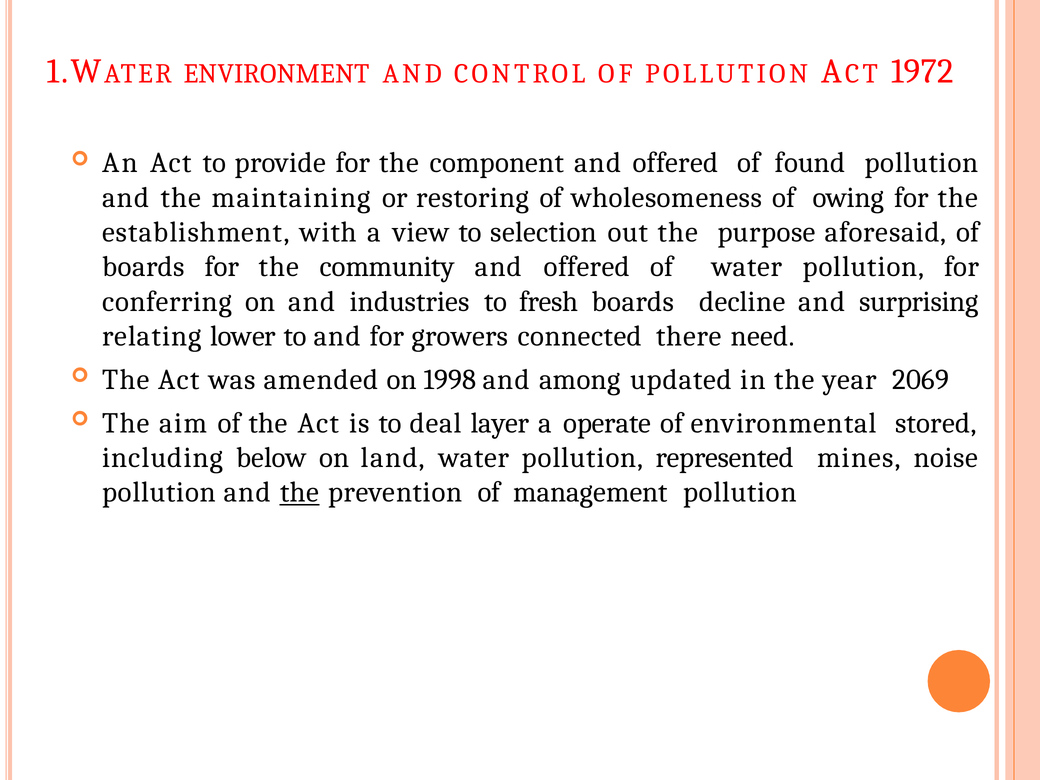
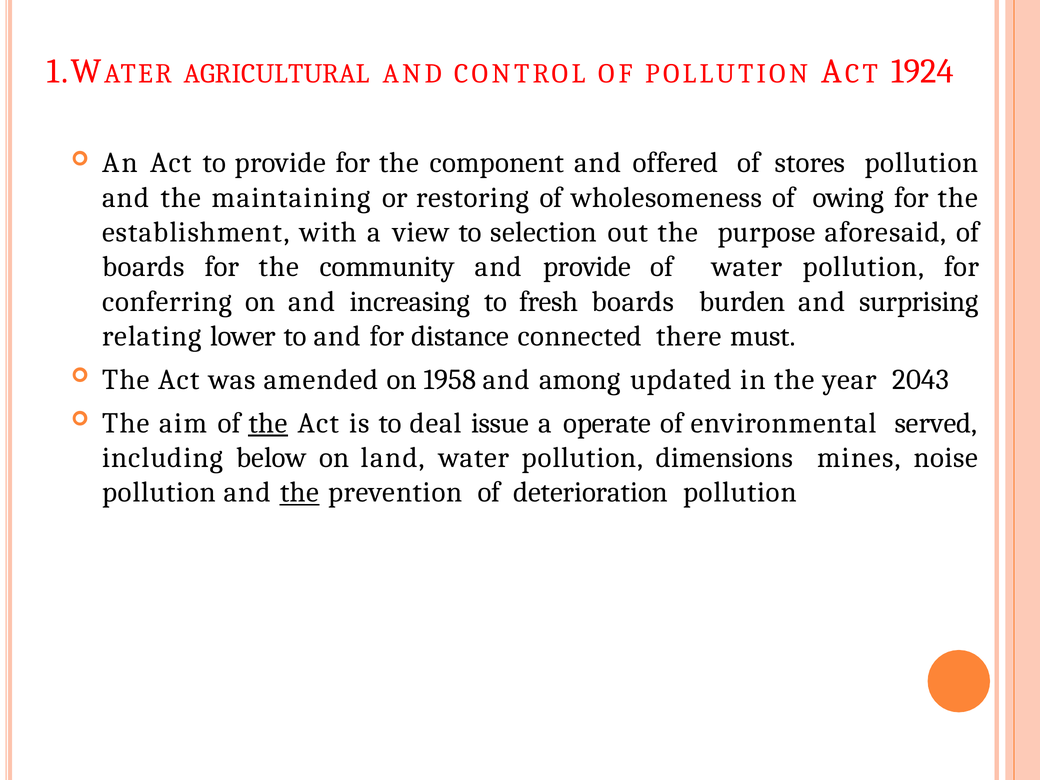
ENVIRONMENT: ENVIRONMENT -> AGRICULTURAL (277, 73)
1972: 1972 -> 1924 (922, 71)
found: found -> stores (810, 163)
offered: offered -> provide (587, 267)
industries: industries -> increasing (410, 302)
decline: decline -> burden (742, 302)
growers: growers -> distance (460, 336)
need: need -> must (763, 336)
1998: 1998 -> 1958 (450, 380)
2069: 2069 -> 2043 (921, 380)
the underline: none -> present (268, 423)
layer: layer -> issue (500, 423)
stored: stored -> served (936, 423)
represented: represented -> dimensions (724, 458)
management: management -> deterioration (591, 492)
